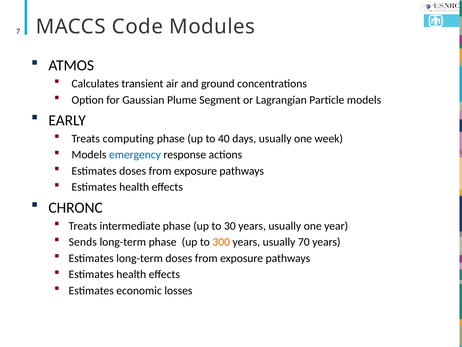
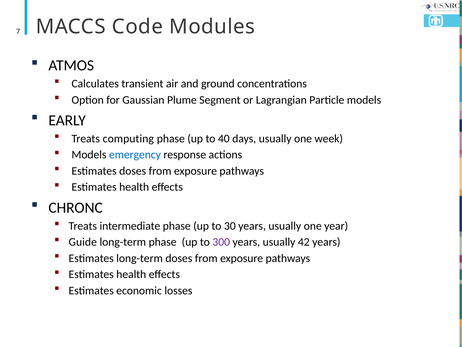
Sends: Sends -> Guide (83, 242)
300 colour: orange -> purple (221, 242)
70: 70 -> 42 (304, 242)
